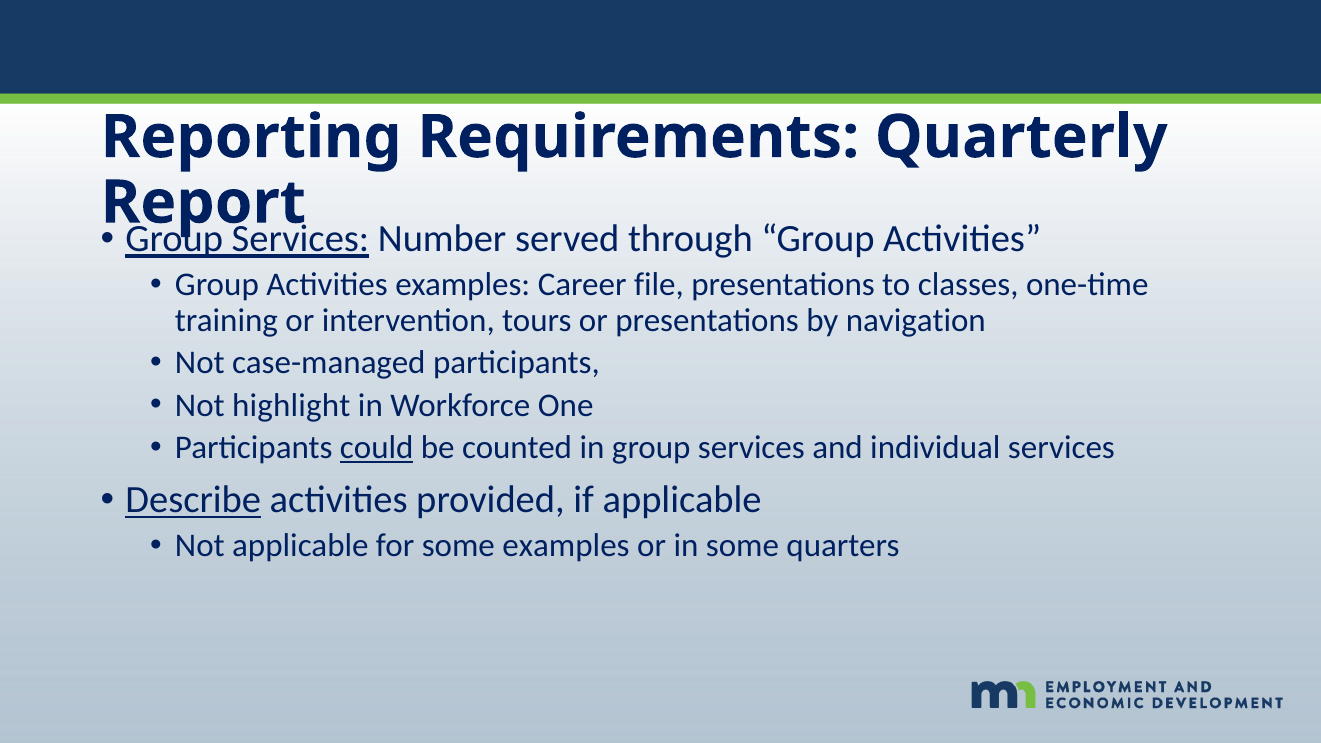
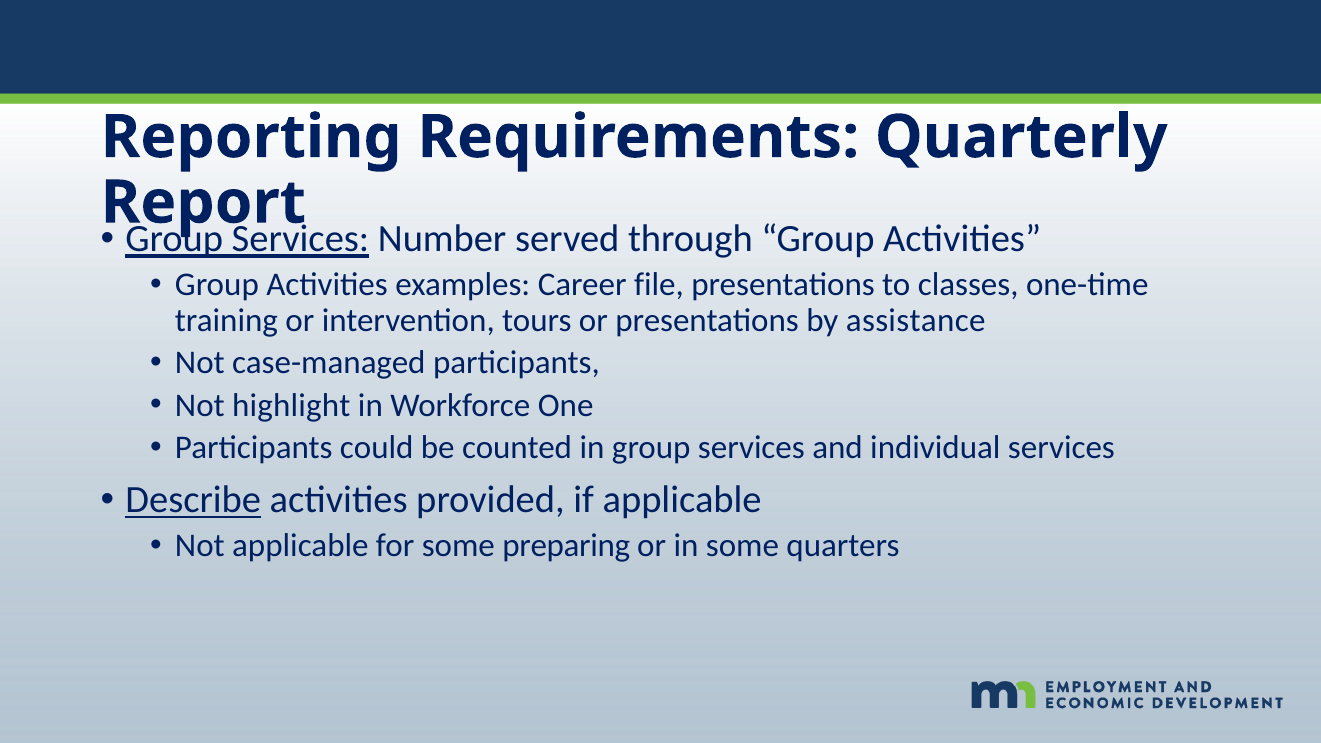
navigation: navigation -> assistance (916, 320)
could underline: present -> none (377, 448)
some examples: examples -> preparing (566, 546)
